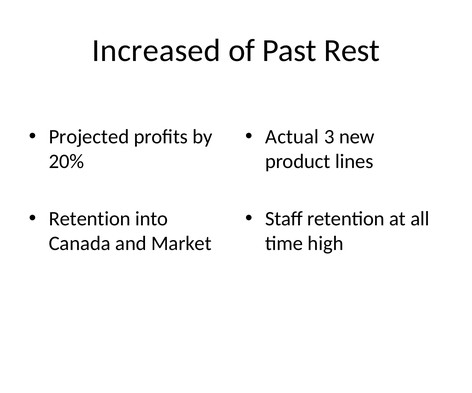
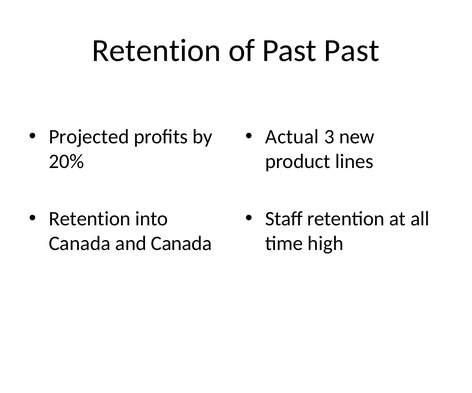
Increased: Increased -> Retention (156, 51)
Past Rest: Rest -> Past (352, 51)
and Market: Market -> Canada (181, 244)
